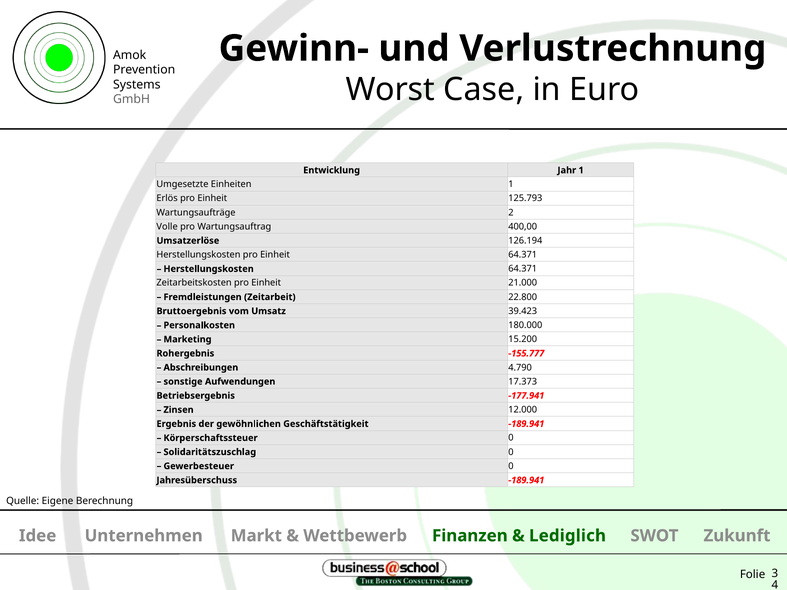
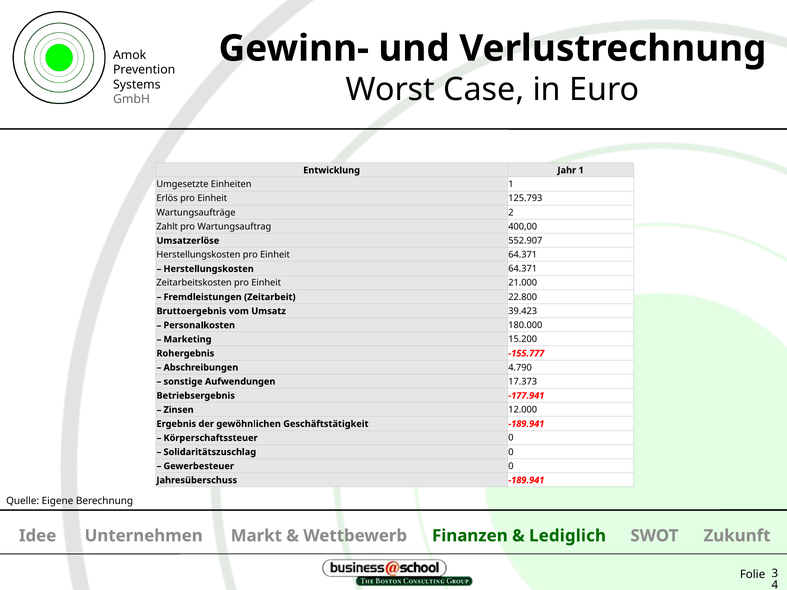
Volle: Volle -> Zahlt (167, 227)
126.194: 126.194 -> 552.907 (525, 241)
